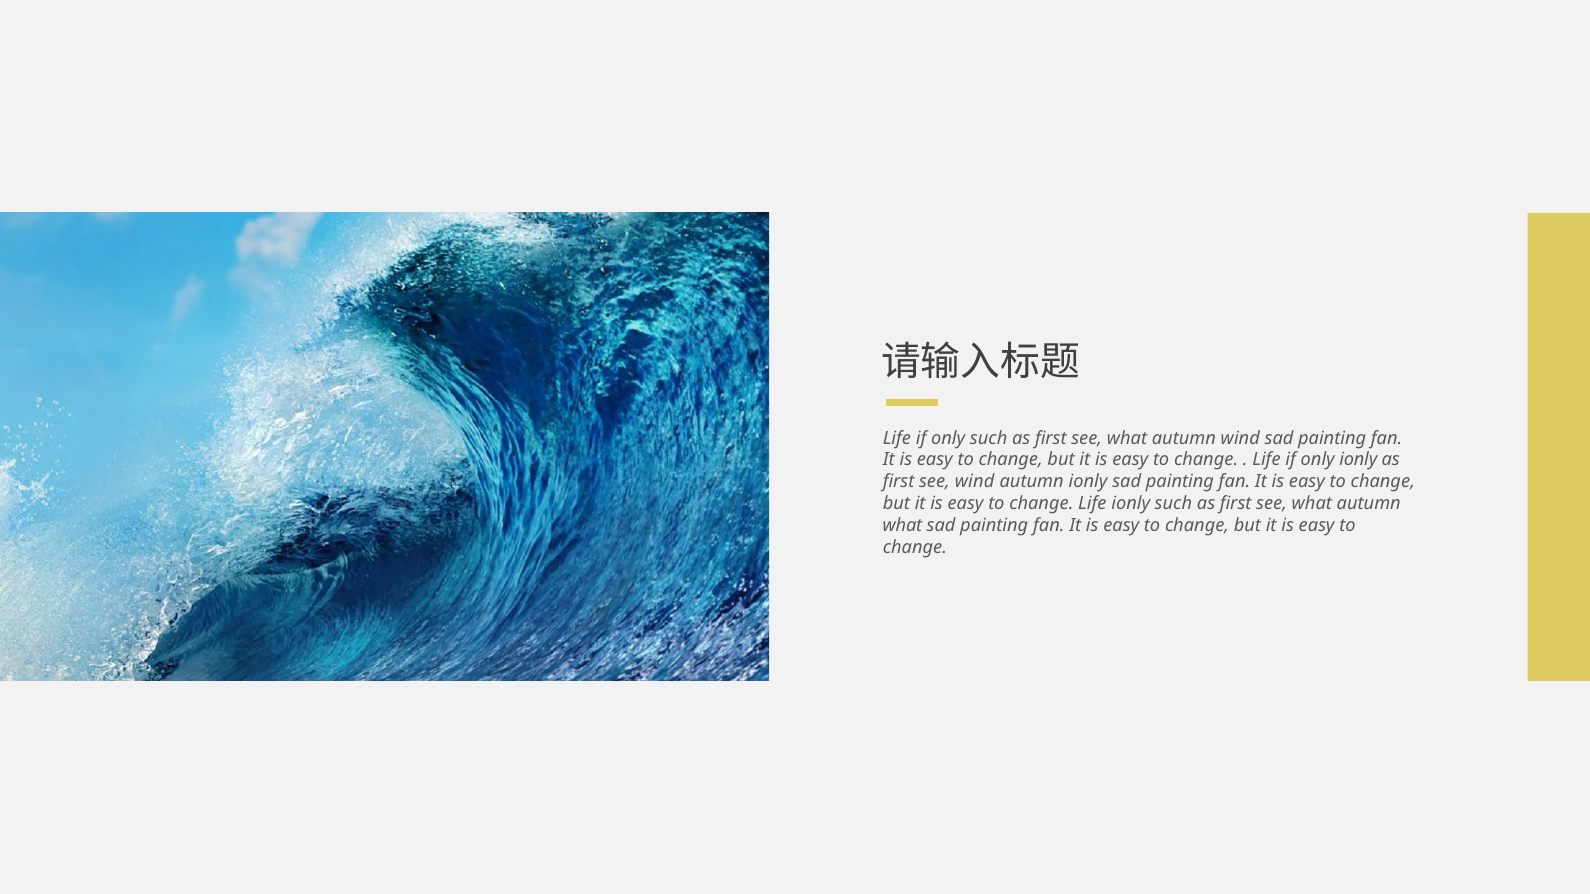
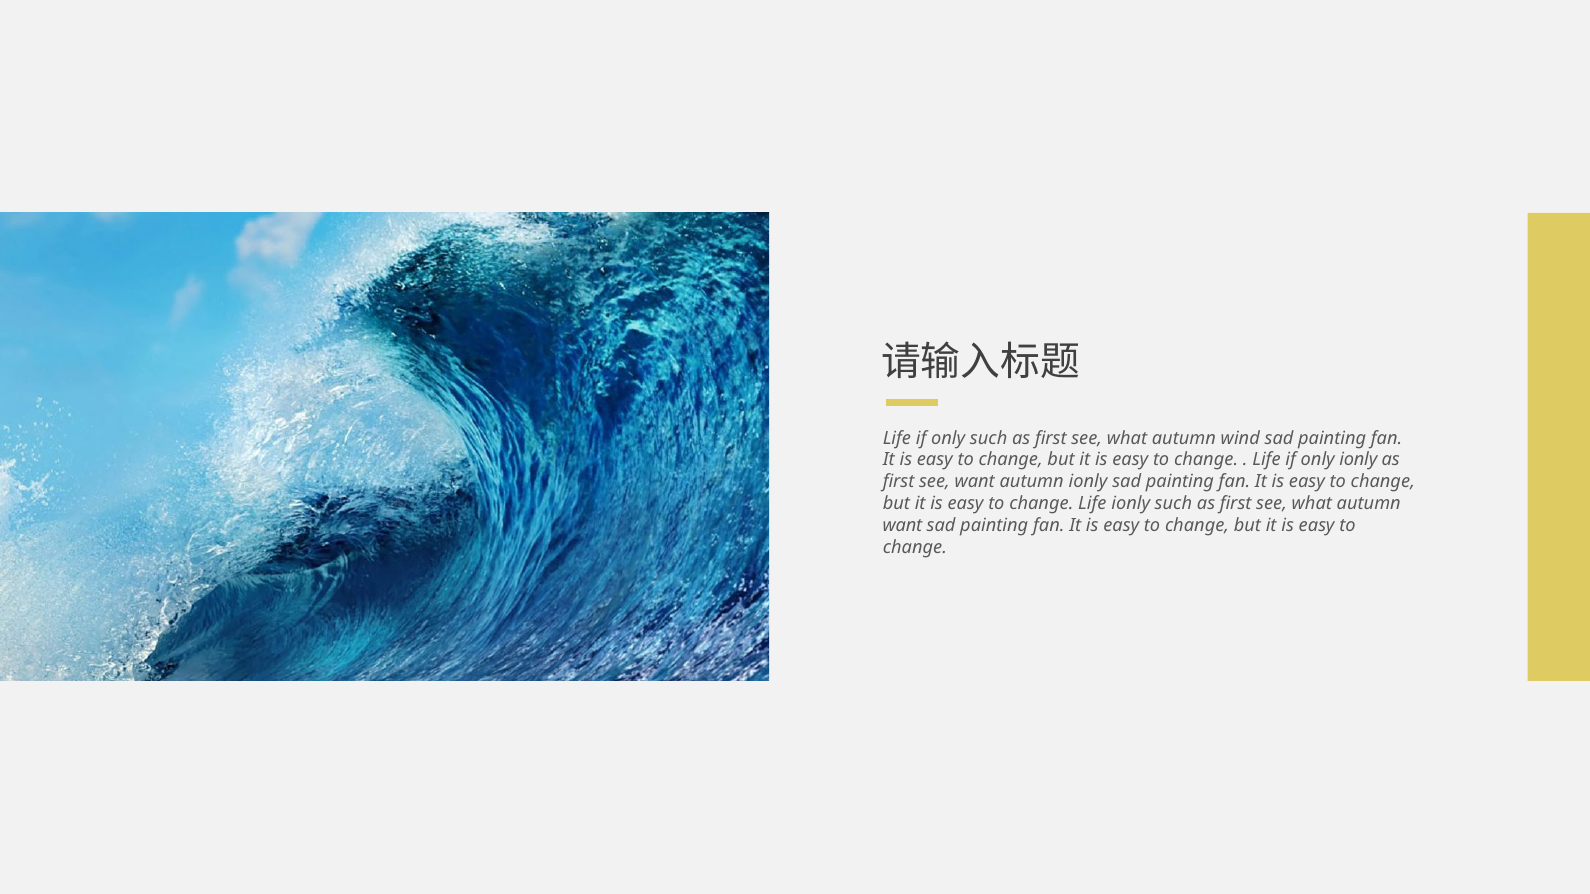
see wind: wind -> want (975, 482)
what: what -> want (902, 526)
